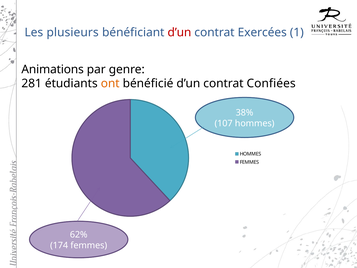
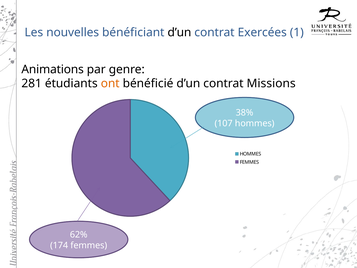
plusieurs: plusieurs -> nouvelles (73, 32)
d’un colour: red -> black (179, 32)
Confiées: Confiées -> Missions (271, 83)
